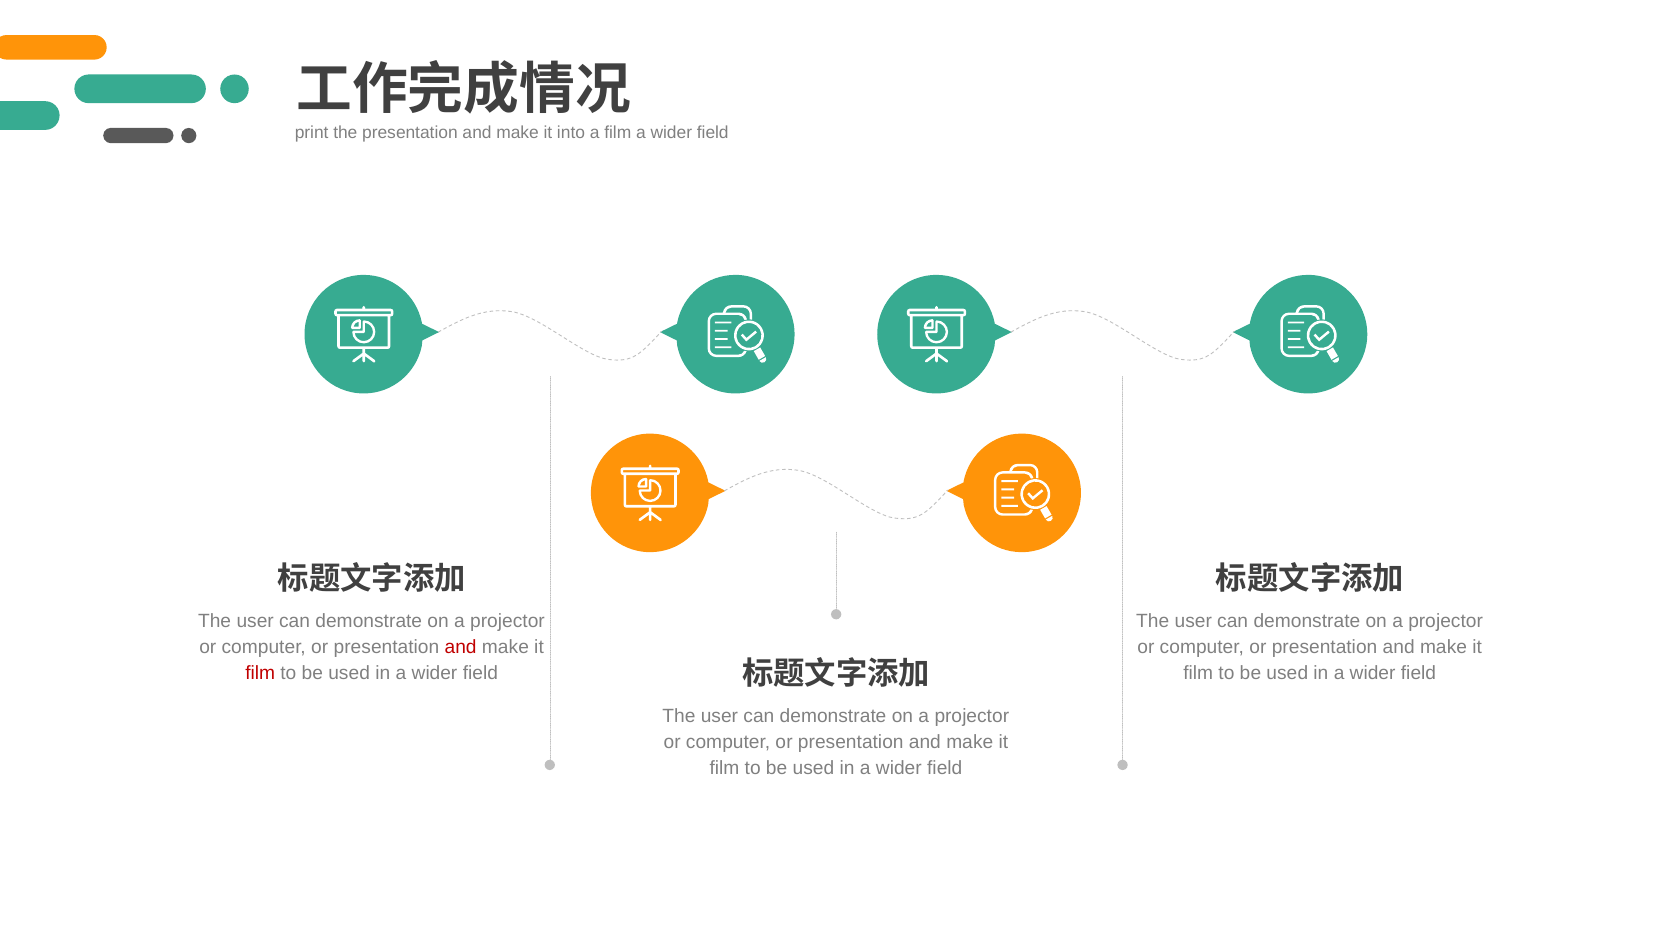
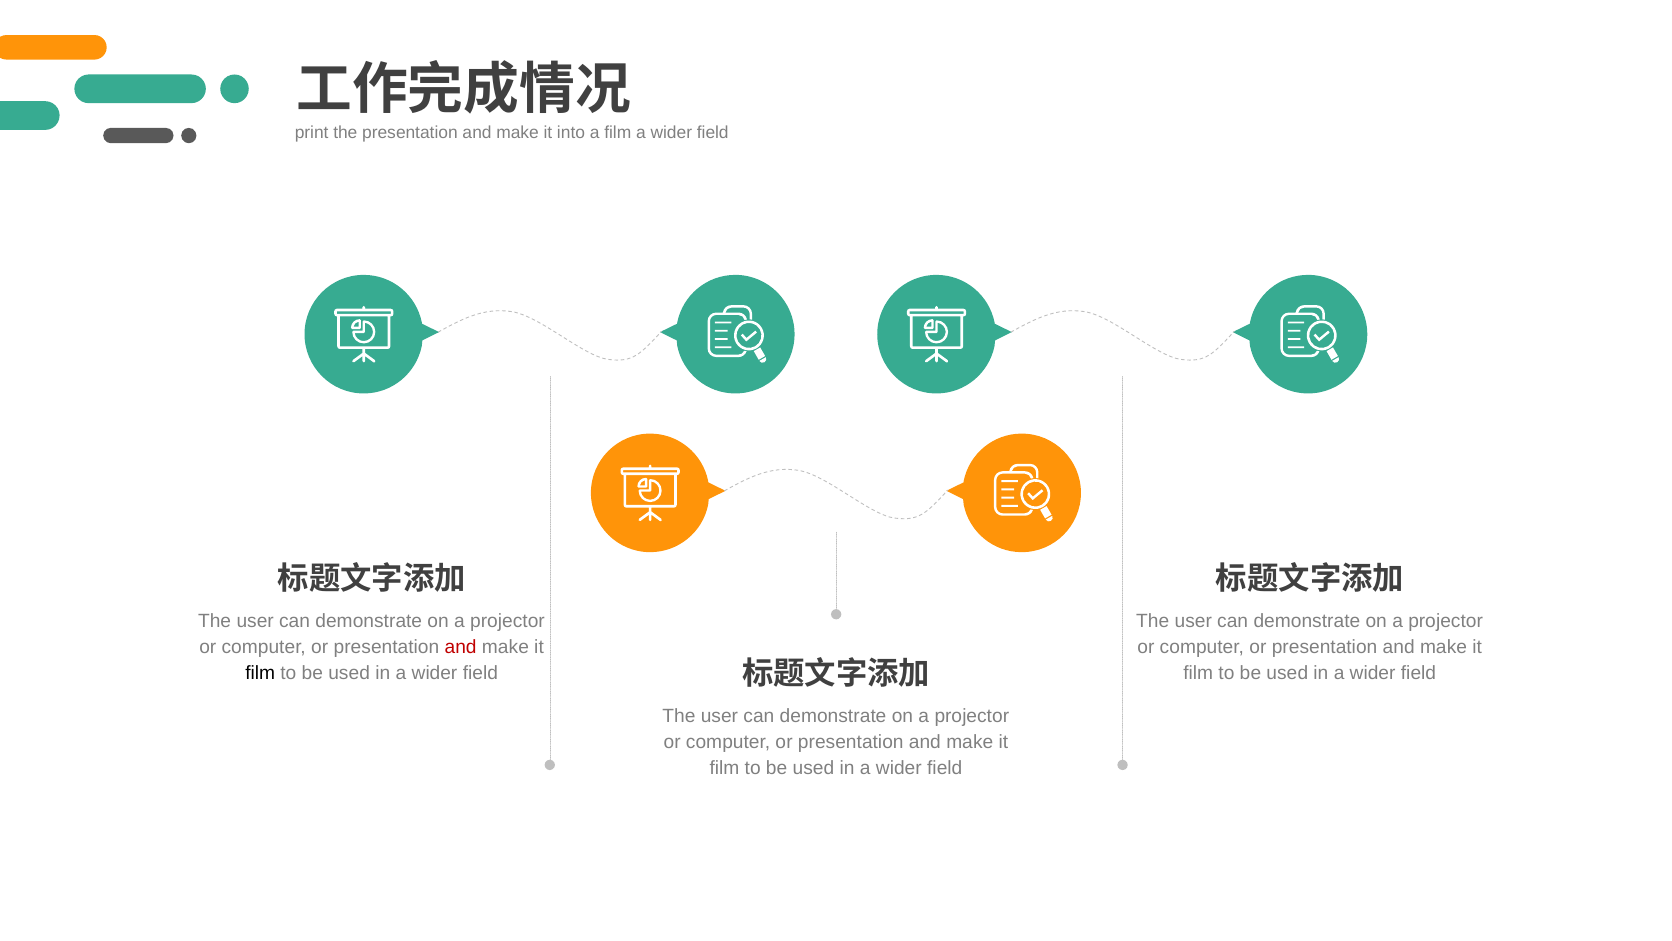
film colour: red -> black (260, 673)
